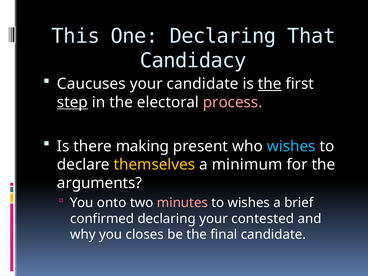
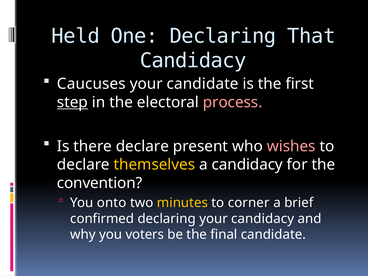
This: This -> Held (76, 36)
the underline: present -> none (270, 84)
there making: making -> declare (142, 146)
wishes colour: light blue -> pink (291, 146)
a minimum: minimum -> candidacy (247, 165)
arguments: arguments -> convention (100, 183)
minutes colour: pink -> yellow (182, 203)
to wishes: wishes -> corner (249, 203)
your contested: contested -> candidacy (263, 219)
closes: closes -> voters (145, 235)
